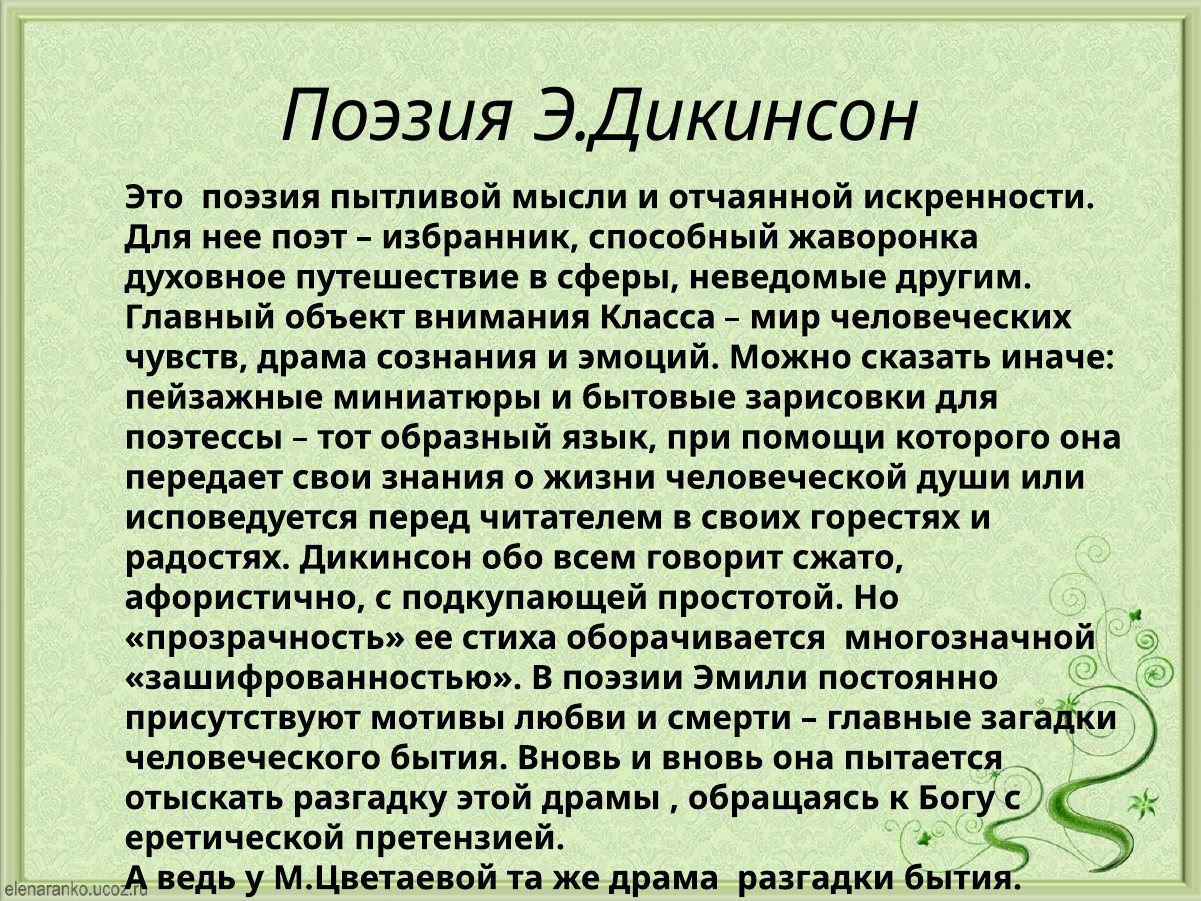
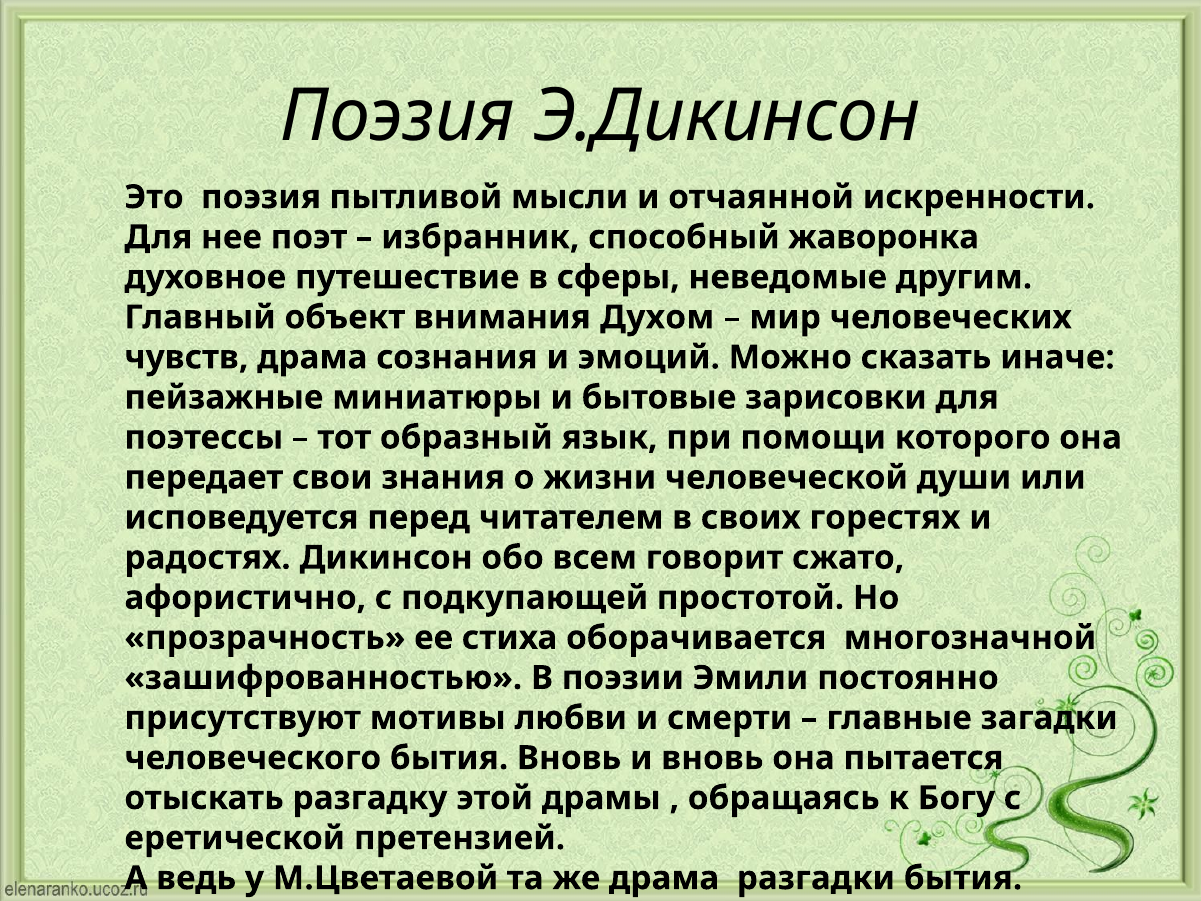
Класса: Класса -> Духом (657, 317)
